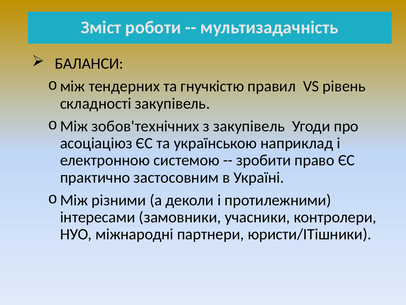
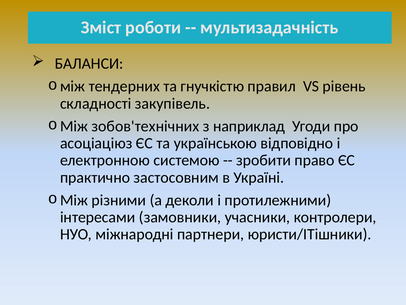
з закупівель: закупівель -> наприклад (249, 126)
наприклад: наприклад -> відповідно (297, 143)
